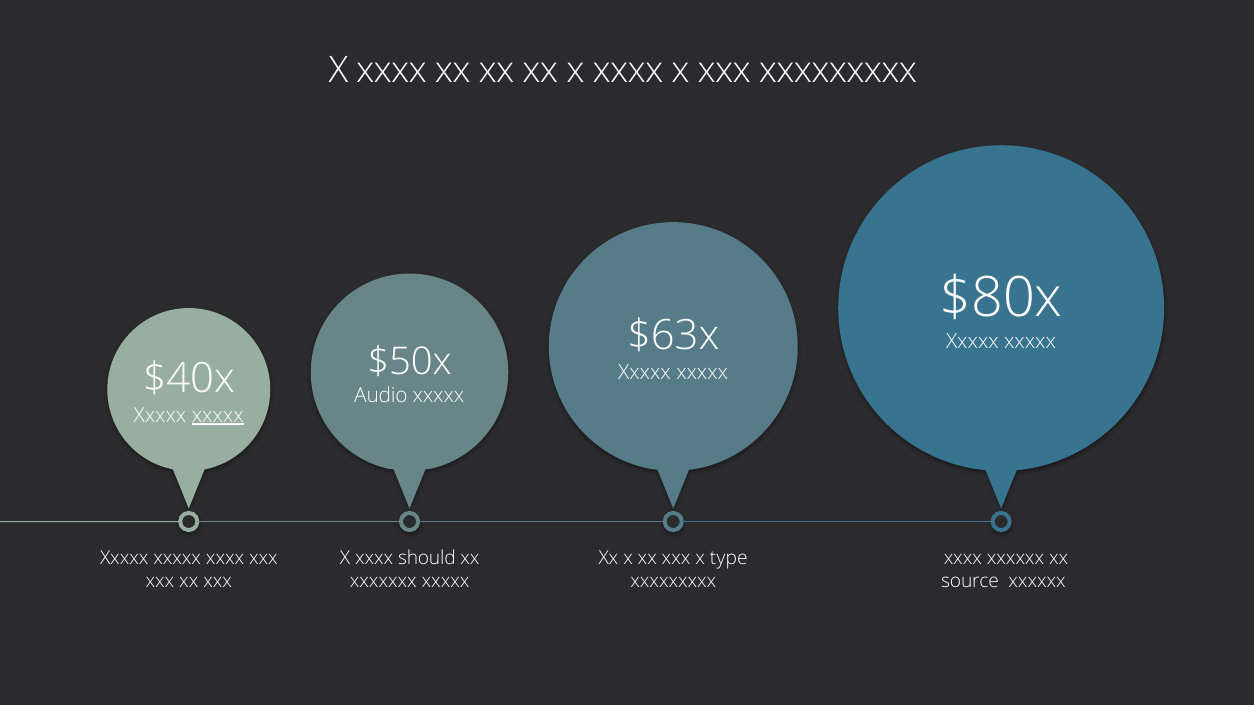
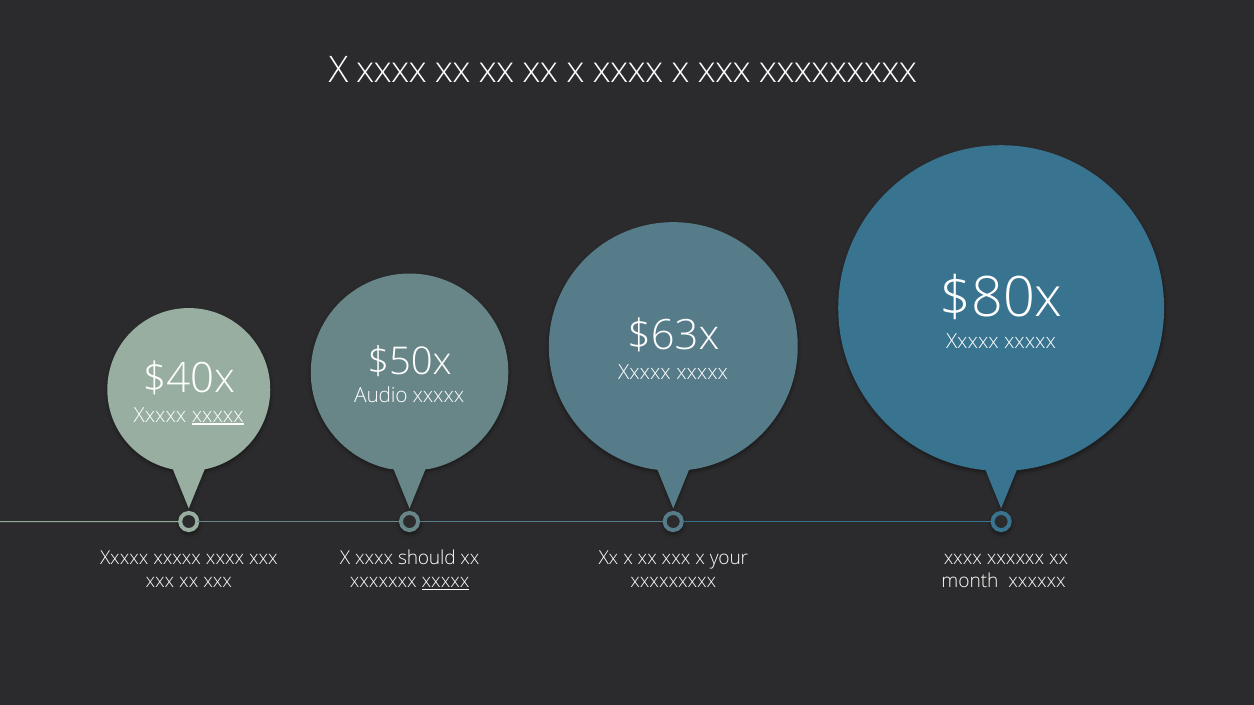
type: type -> your (729, 559)
xxxxx underline: none -> present (446, 582)
source: source -> month (970, 582)
